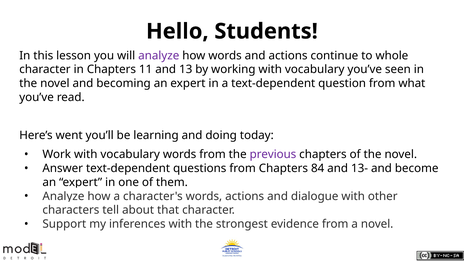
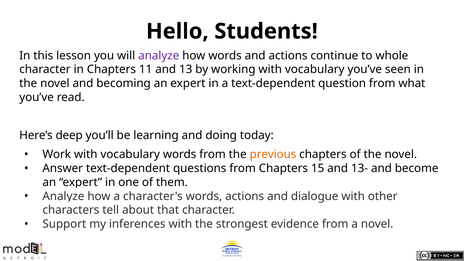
went: went -> deep (69, 135)
previous colour: purple -> orange (273, 154)
84: 84 -> 15 (318, 168)
